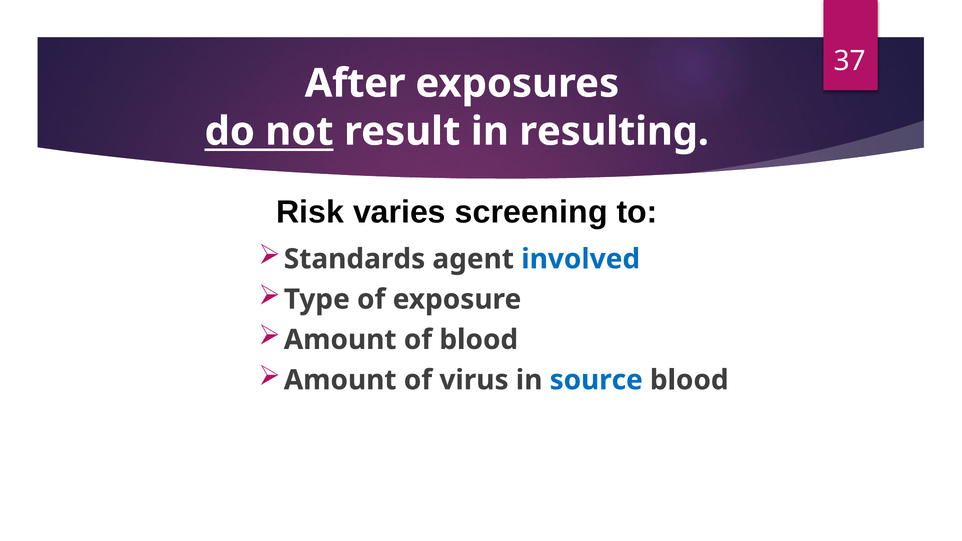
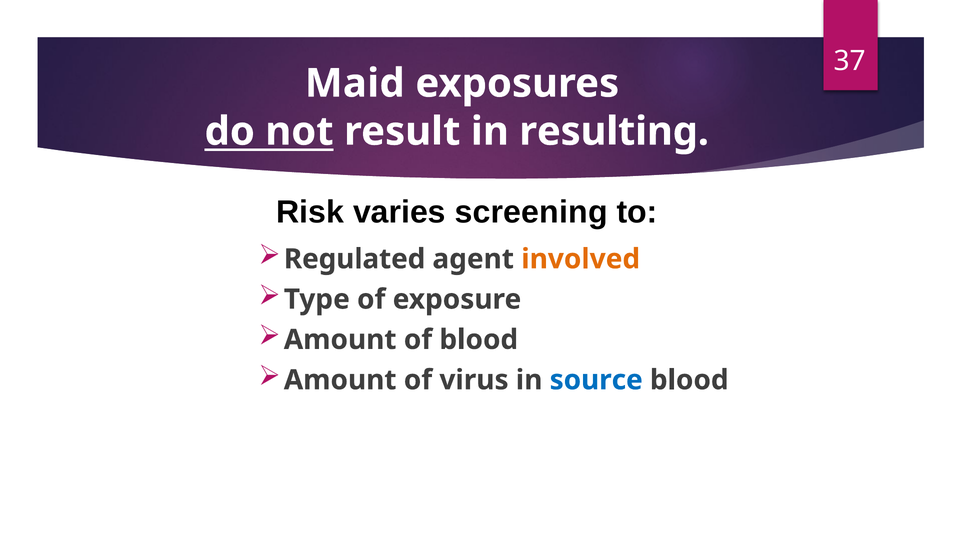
After: After -> Maid (355, 83)
Standards: Standards -> Regulated (355, 259)
involved colour: blue -> orange (581, 259)
